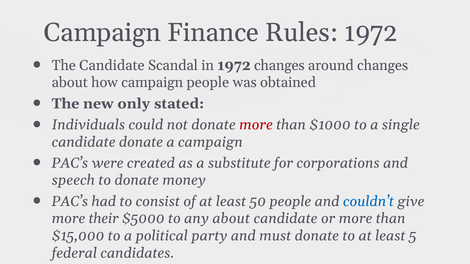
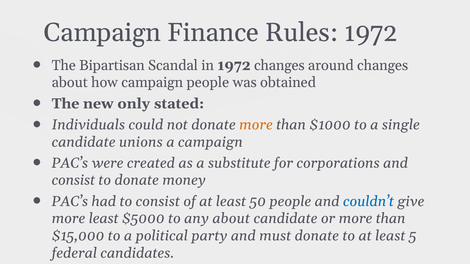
The Candidate: Candidate -> Bipartisan (112, 65)
more colour: red -> orange (256, 125)
candidate donate: donate -> unions (141, 142)
speech: speech -> consist (73, 181)
more their: their -> least (104, 219)
